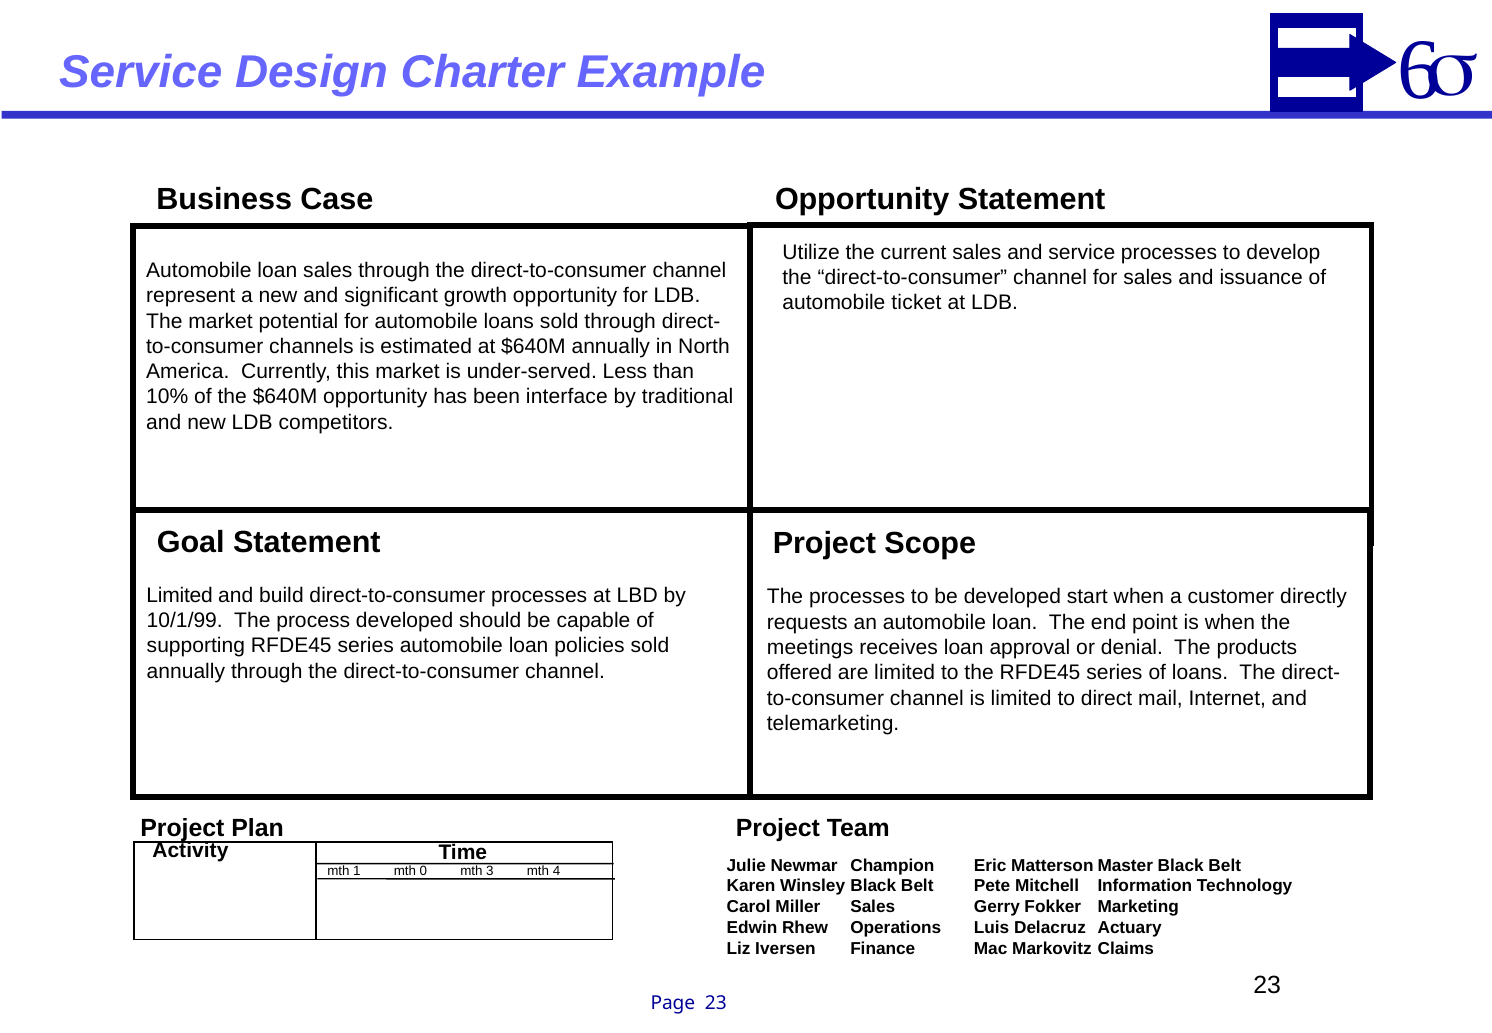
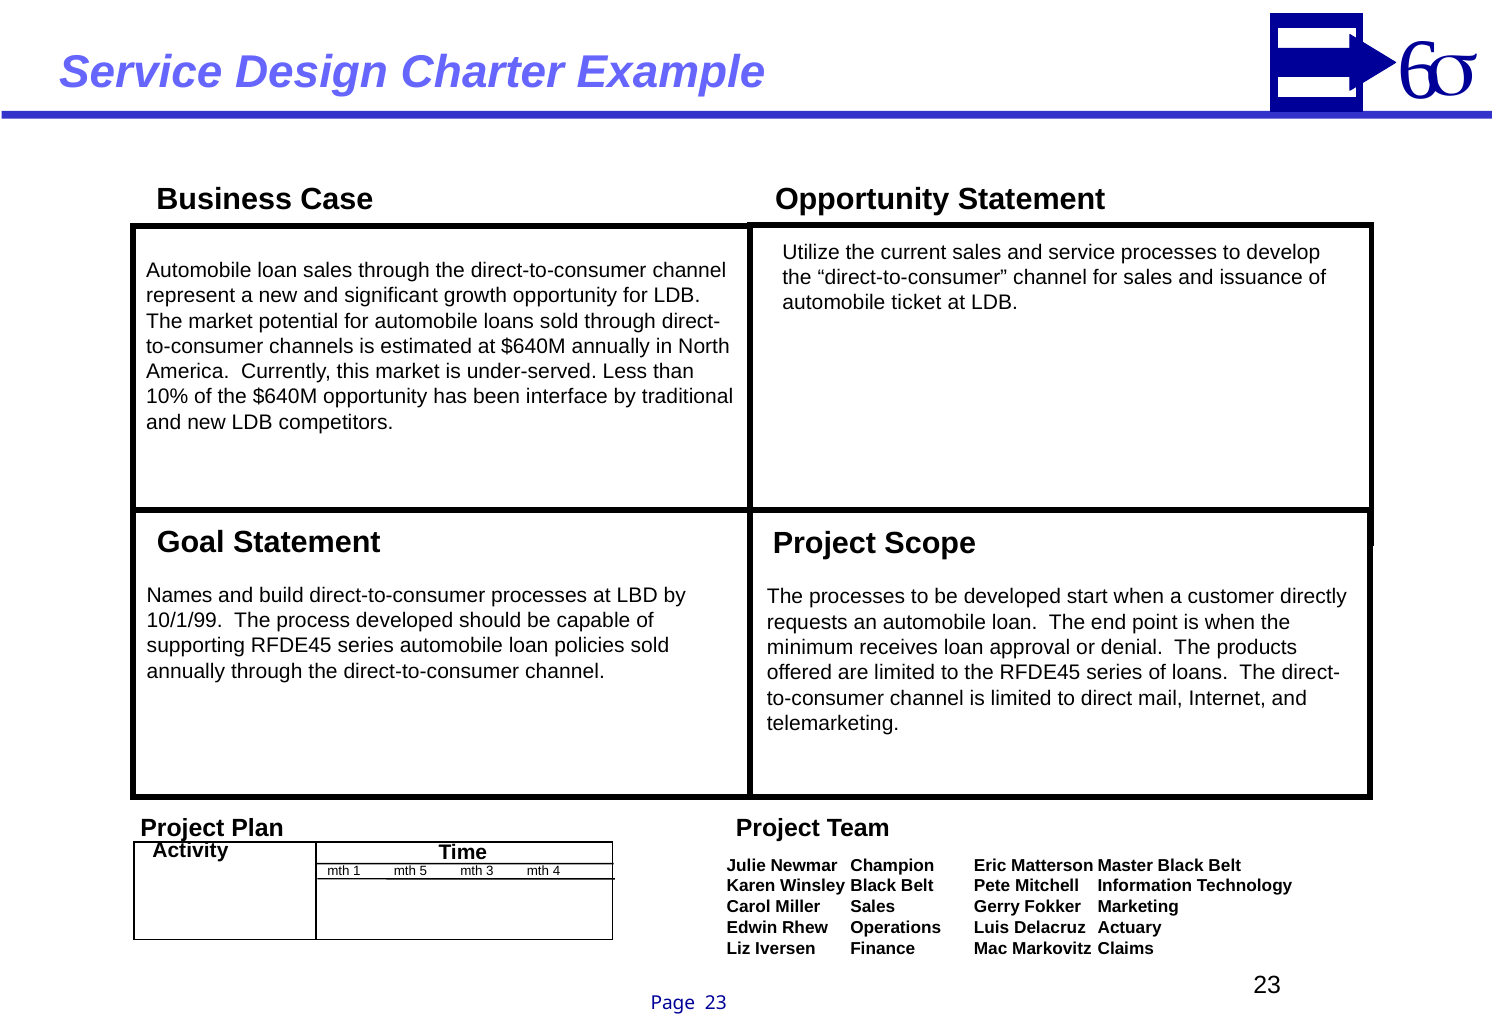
Limited: Limited -> Names (180, 595)
meetings: meetings -> minimum (810, 648)
0: 0 -> 5 (423, 871)
